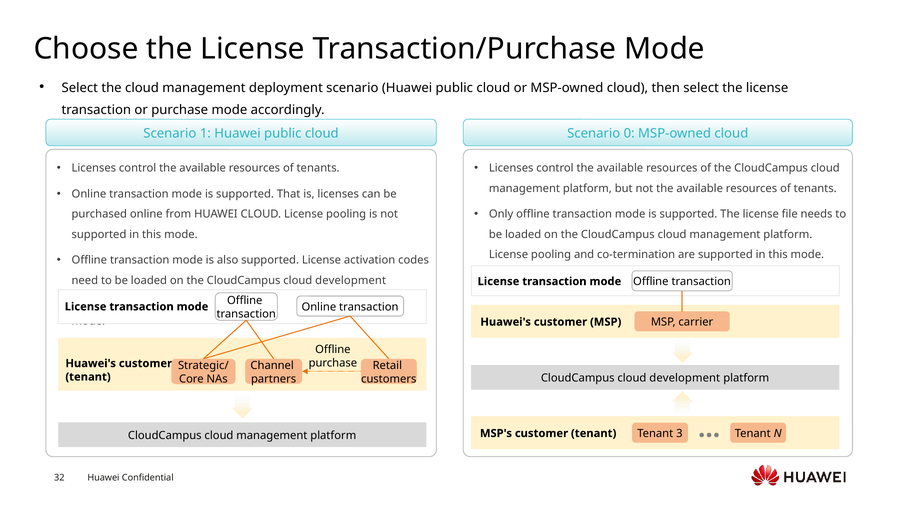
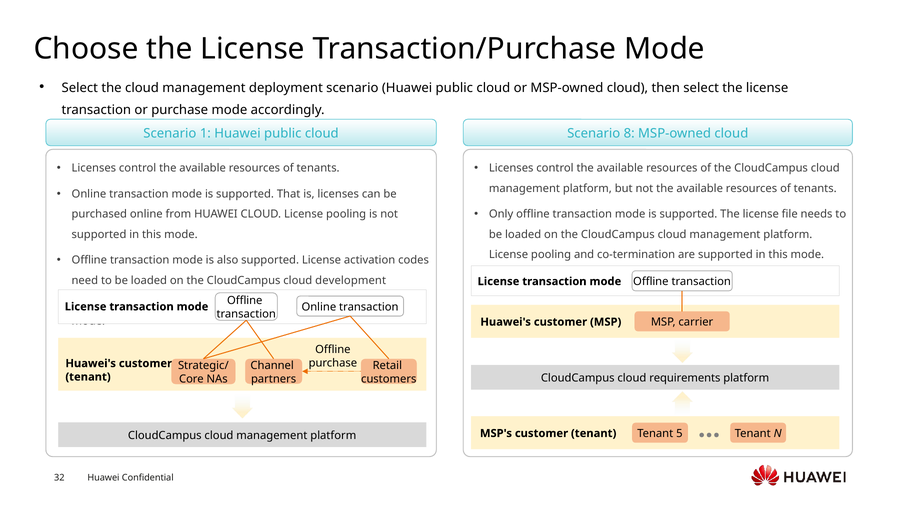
0: 0 -> 8 (629, 134)
development: development -> requirements (685, 379)
3: 3 -> 5 (679, 434)
